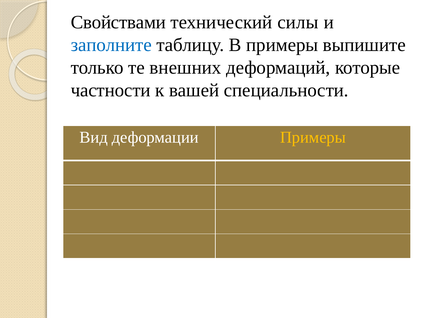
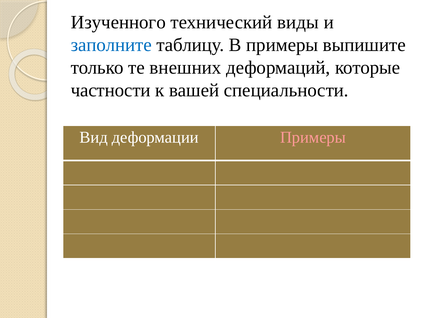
Свойствами: Свойствами -> Изученного (118, 22)
силы: силы -> виды (298, 22)
Примеры colour: yellow -> pink (313, 137)
